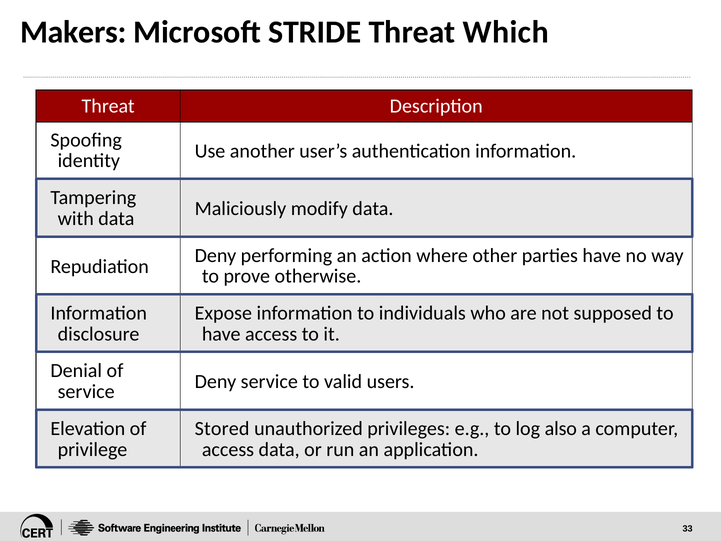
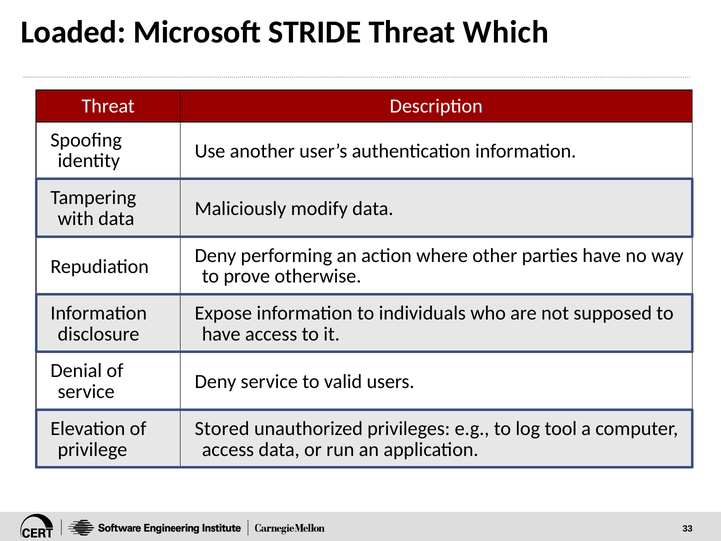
Makers: Makers -> Loaded (73, 32)
also: also -> tool (561, 428)
